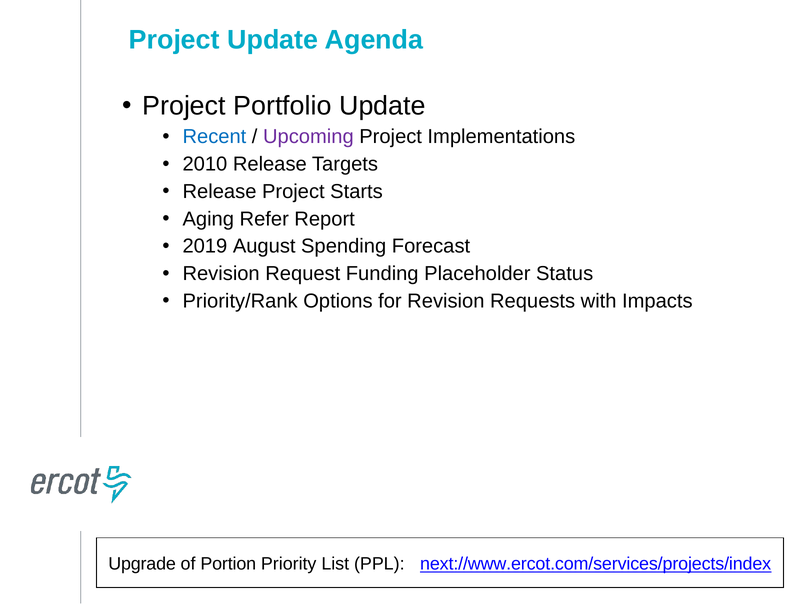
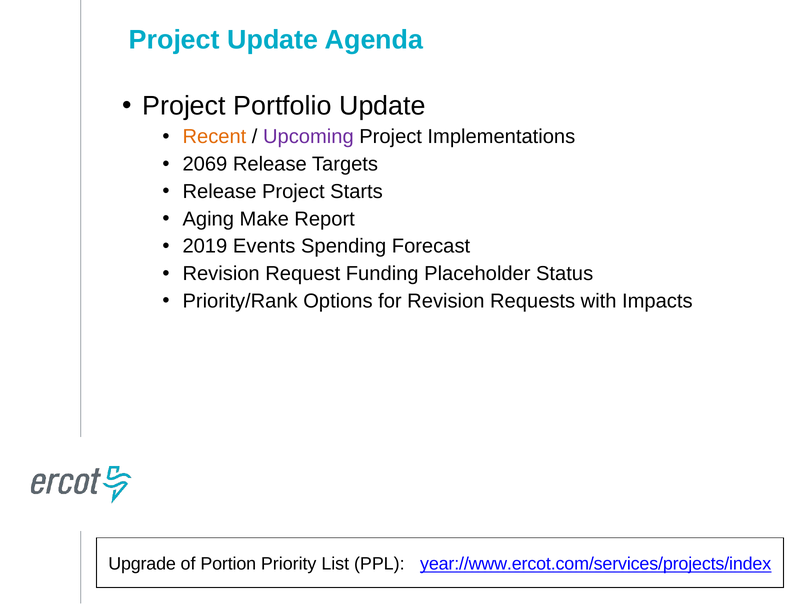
Recent colour: blue -> orange (214, 137)
2010: 2010 -> 2069 (205, 164)
Refer: Refer -> Make (264, 219)
August: August -> Events (264, 246)
next://www.ercot.com/services/projects/index: next://www.ercot.com/services/projects/index -> year://www.ercot.com/services/projects/index (596, 563)
